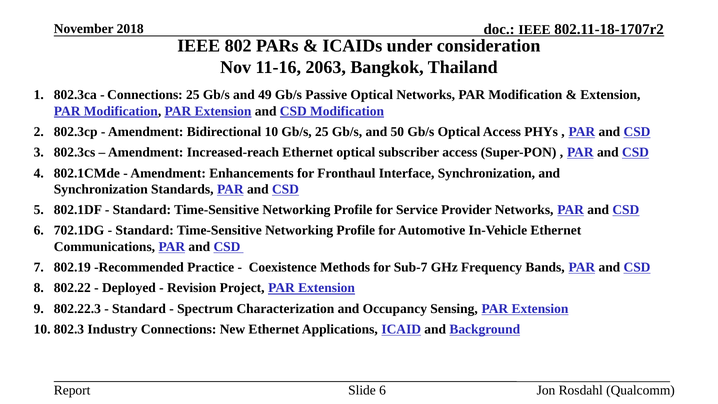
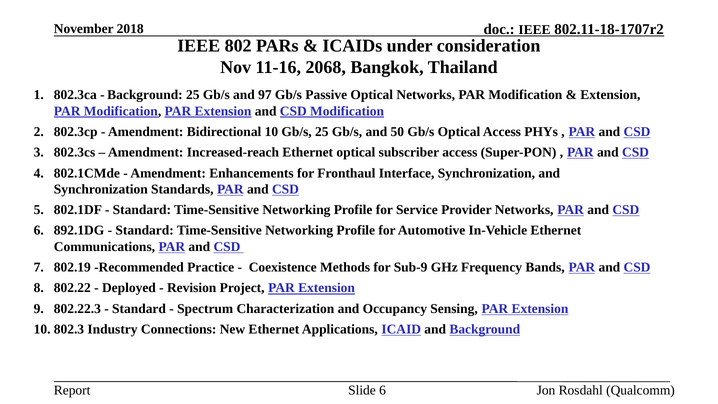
2063: 2063 -> 2068 (326, 67)
Connections: Connections -> Background (145, 95)
49: 49 -> 97 (265, 95)
702.1DG: 702.1DG -> 892.1DG (79, 230)
Sub-7: Sub-7 -> Sub-9 (411, 267)
